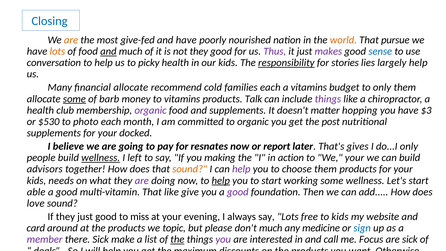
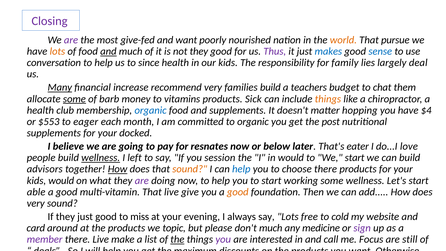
Closing colour: blue -> purple (50, 21)
are colour: orange -> purple (71, 40)
and have: have -> want (186, 40)
makes colour: purple -> blue (328, 51)
picky: picky -> since (149, 63)
responsibility underline: present -> none (286, 63)
stories: stories -> family (345, 63)
largely help: help -> deal (418, 63)
Many underline: none -> present (60, 87)
financial allocate: allocate -> increase (131, 87)
recommend cold: cold -> very (213, 87)
families each: each -> build (270, 87)
a vitamins: vitamins -> teachers (309, 87)
to only: only -> chat (382, 87)
Talk: Talk -> Sick (253, 99)
things colour: purple -> orange (328, 99)
organic colour: purple -> blue (151, 110)
$3: $3 -> $4 (426, 110)
$530: $530 -> $553 (49, 122)
photo: photo -> eager (86, 122)
report: report -> below (277, 146)
gives: gives -> eater (358, 146)
do...I only: only -> love (409, 146)
making: making -> session (220, 158)
in action: action -> would (291, 158)
We your: your -> start (355, 158)
How underline: none -> present (118, 169)
help colour: purple -> blue (241, 169)
choose them: them -> there (326, 169)
kids needs: needs -> would (61, 180)
help underline: present -> none (221, 180)
That like: like -> live (171, 192)
good colour: purple -> orange (238, 192)
love: love -> very (36, 203)
to kids: kids -> cold (340, 217)
sign colour: blue -> purple (362, 228)
there Sick: Sick -> Live (101, 239)
are sick: sick -> still (410, 239)
